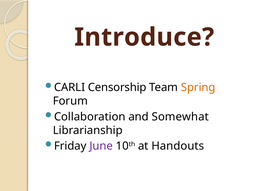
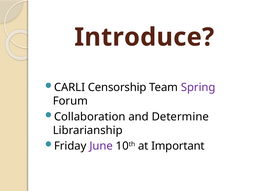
Spring colour: orange -> purple (198, 87)
Somewhat: Somewhat -> Determine (180, 116)
Handouts: Handouts -> Important (178, 146)
